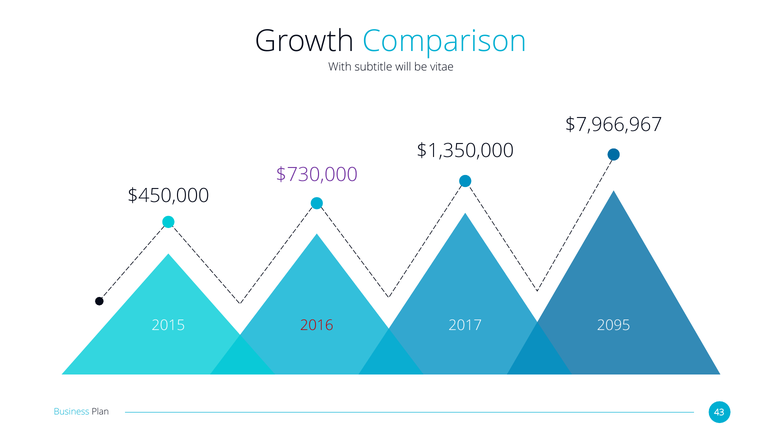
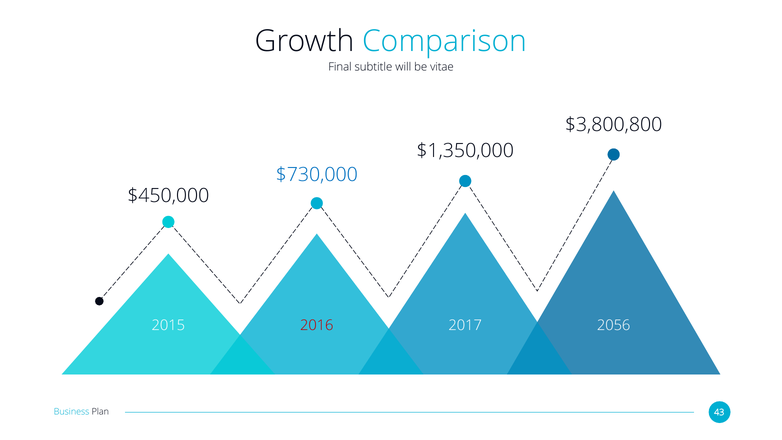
With: With -> Final (340, 67)
$7,966,967: $7,966,967 -> $3,800,800 (614, 125)
$730,000 colour: purple -> blue (317, 175)
2095: 2095 -> 2056 (614, 325)
